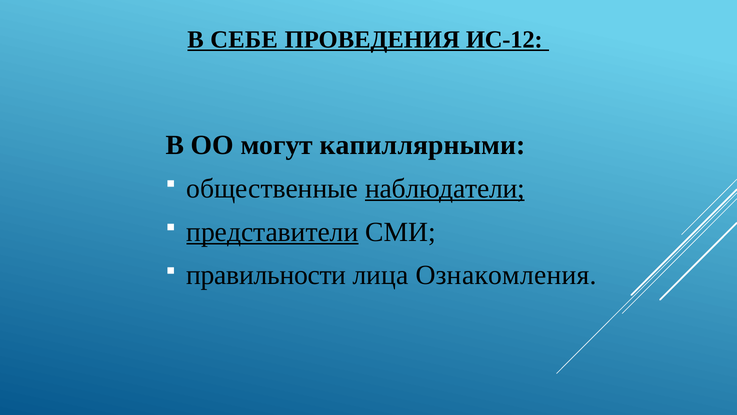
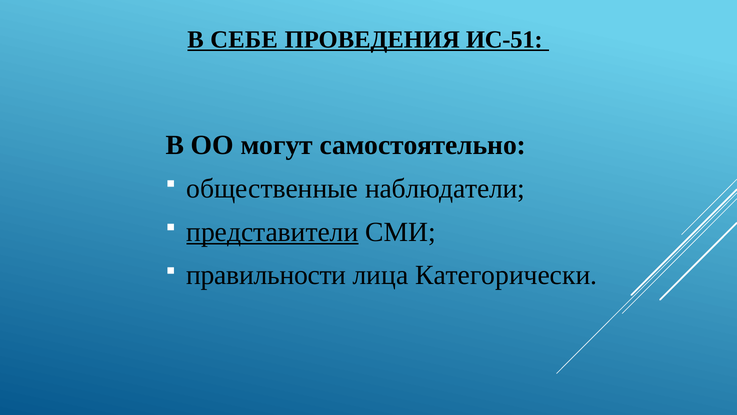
ИС-12: ИС-12 -> ИС-51 (504, 39)
капиллярными: капиллярными -> самостоятельно (423, 145)
наблюдатели underline: present -> none (445, 188)
Ознакомления: Ознакомления -> Категорически (506, 275)
